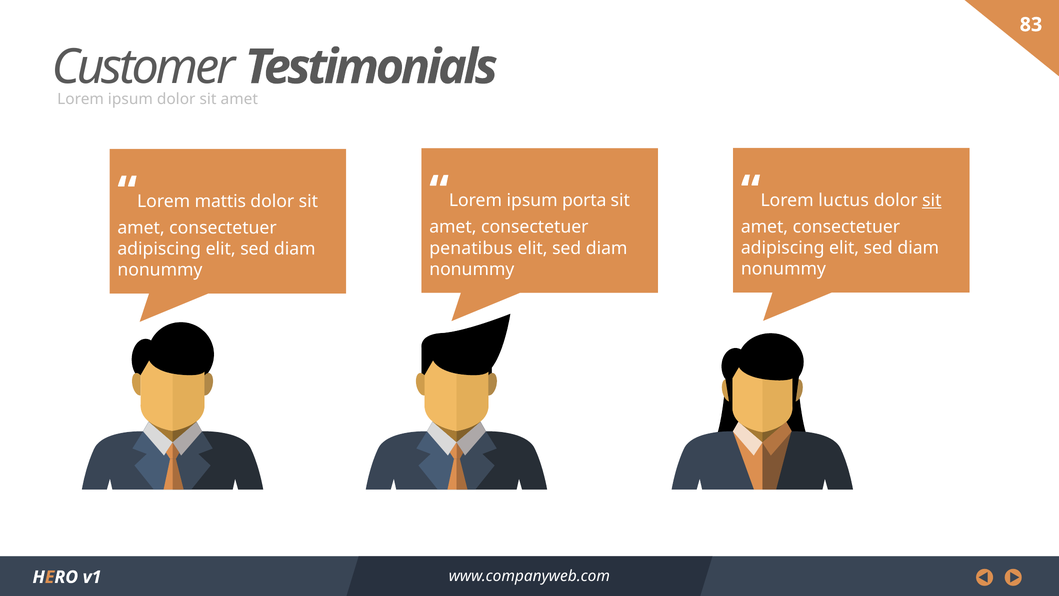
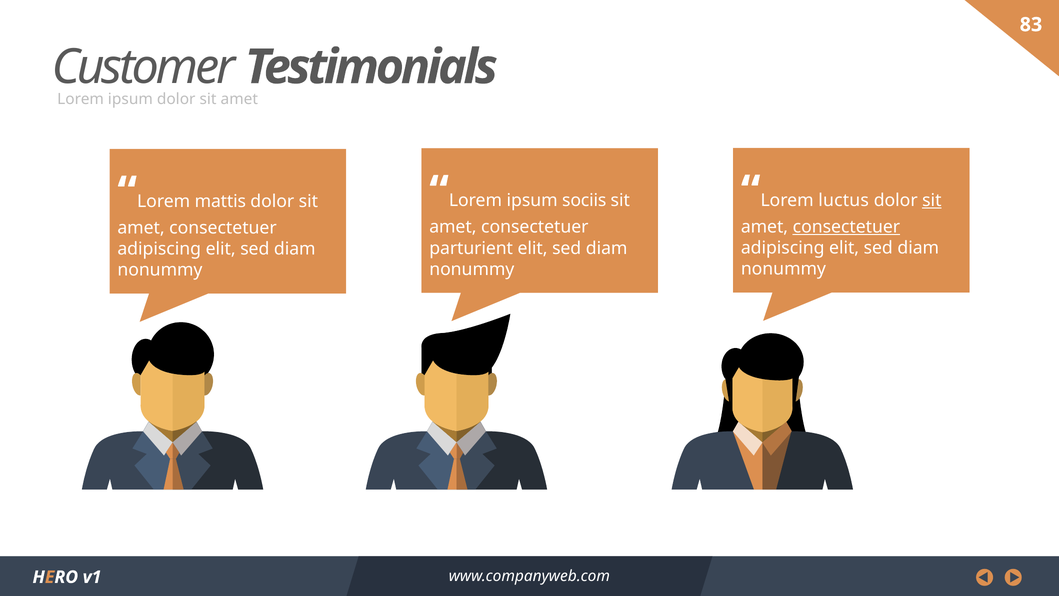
porta: porta -> sociis (584, 200)
consectetuer underline: none -> present (846, 227)
penatibus: penatibus -> parturient (471, 248)
